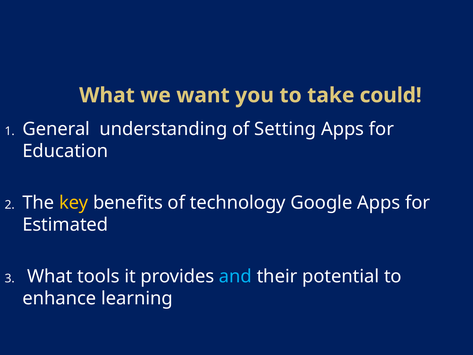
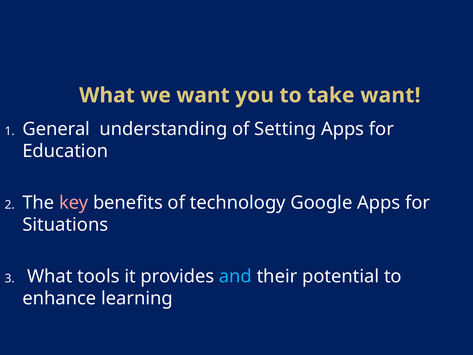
take could: could -> want (390, 95)
key colour: yellow -> pink (74, 203)
Estimated: Estimated -> Situations (65, 225)
